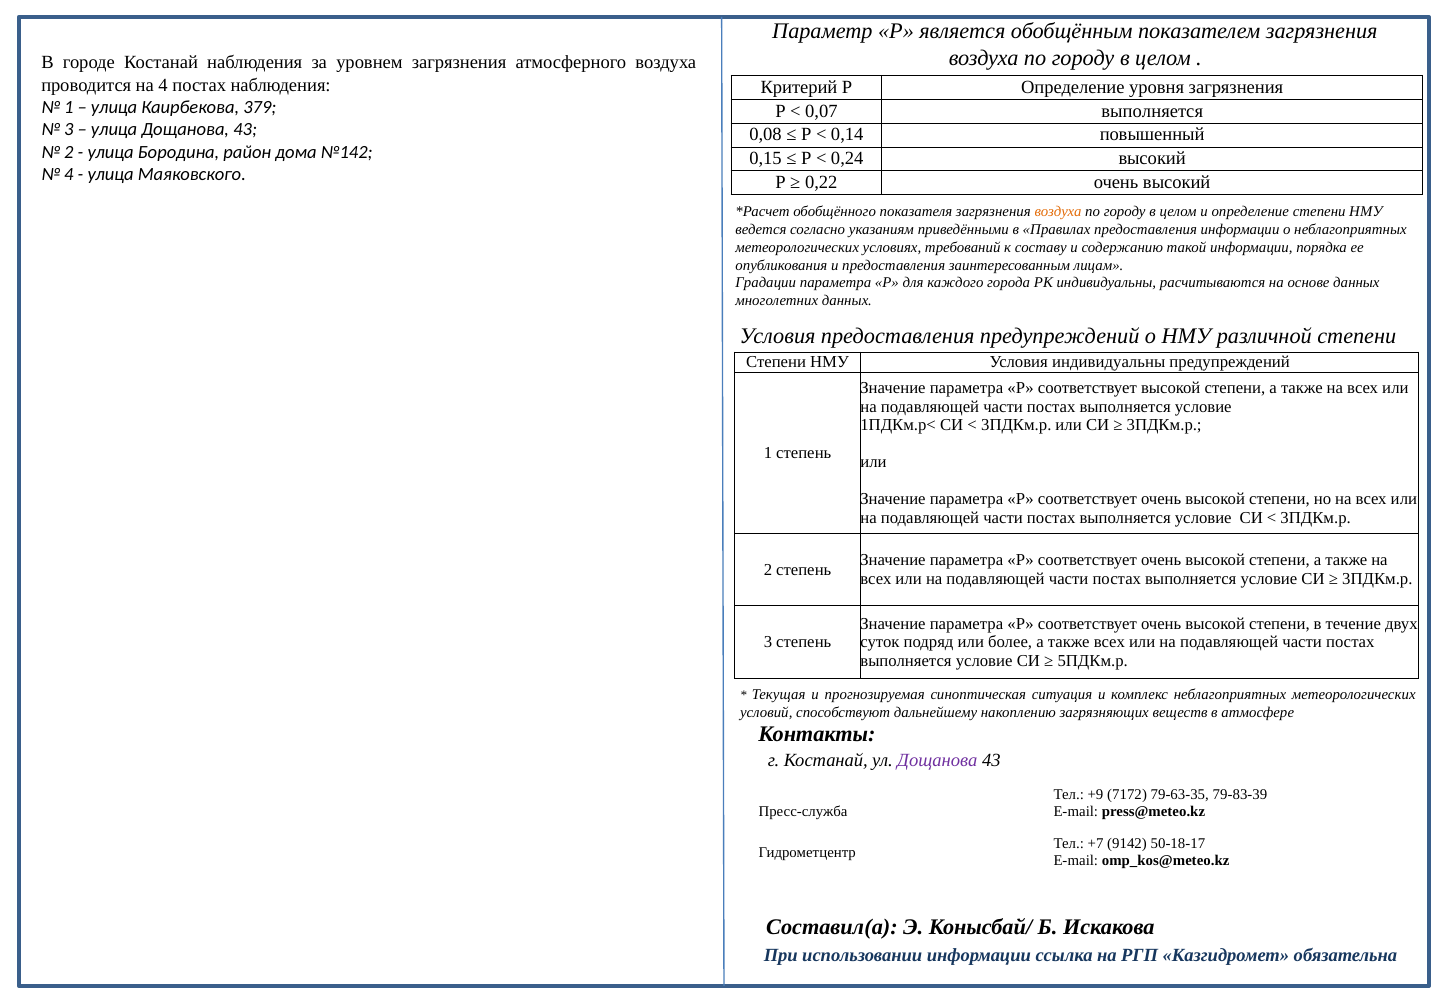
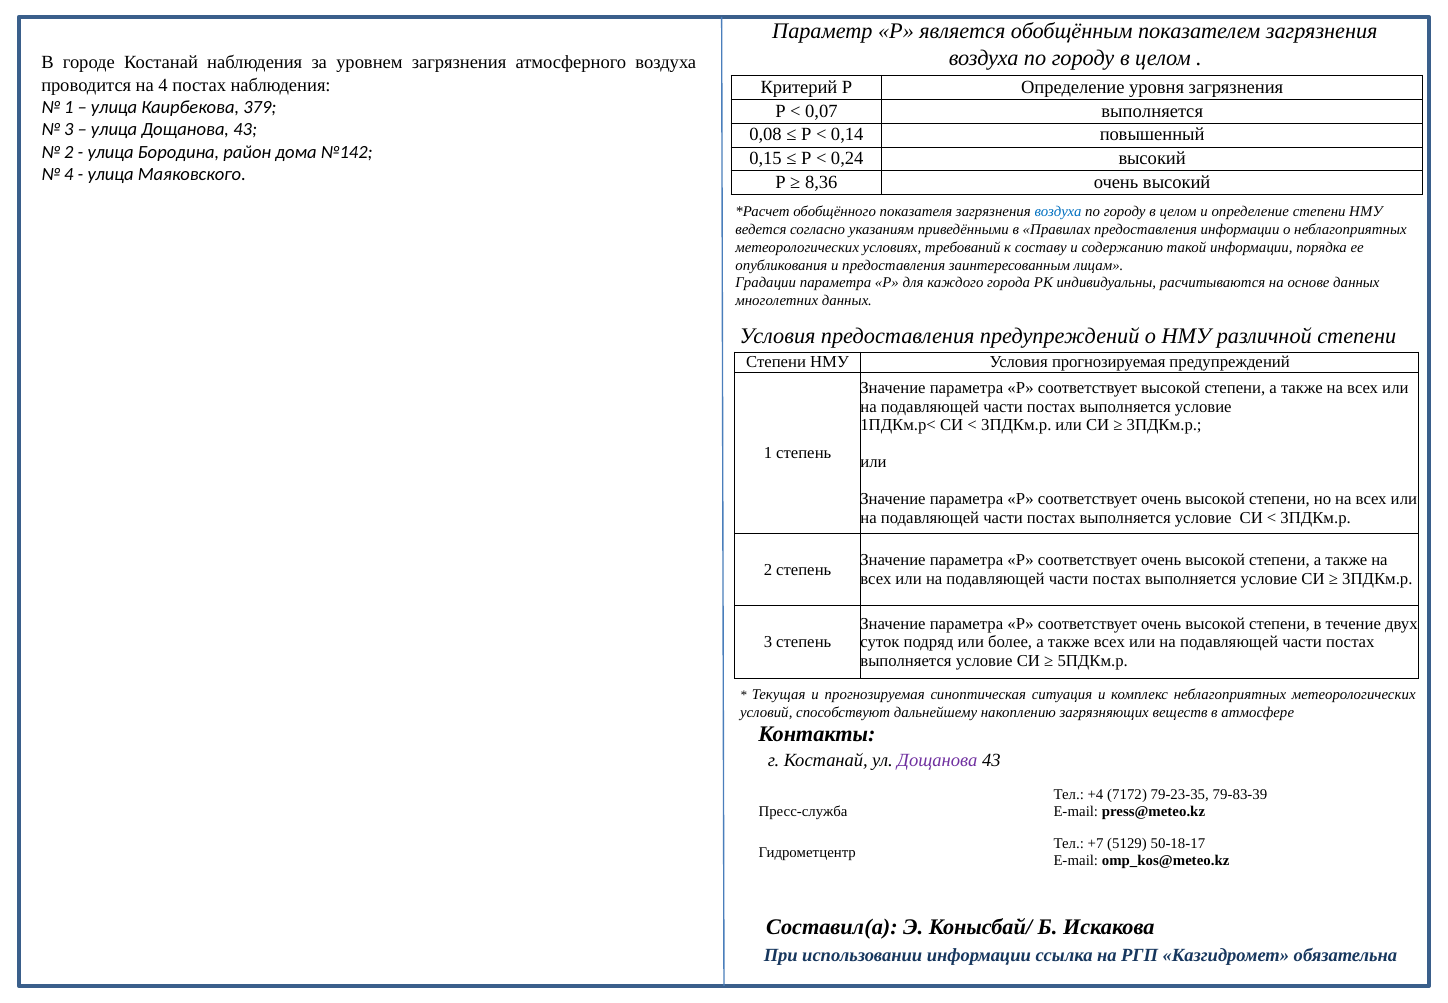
0,22: 0,22 -> 8,36 (821, 183)
воздуха colour: orange -> blue (1058, 212)
Условия индивидуальны: индивидуальны -> прогнозируемая (1109, 362)
+9: +9 -> +4 (1095, 794)
79-63-35: 79-63-35 -> 79-23-35 (1180, 794)
9142: 9142 -> 5129 (1127, 843)
